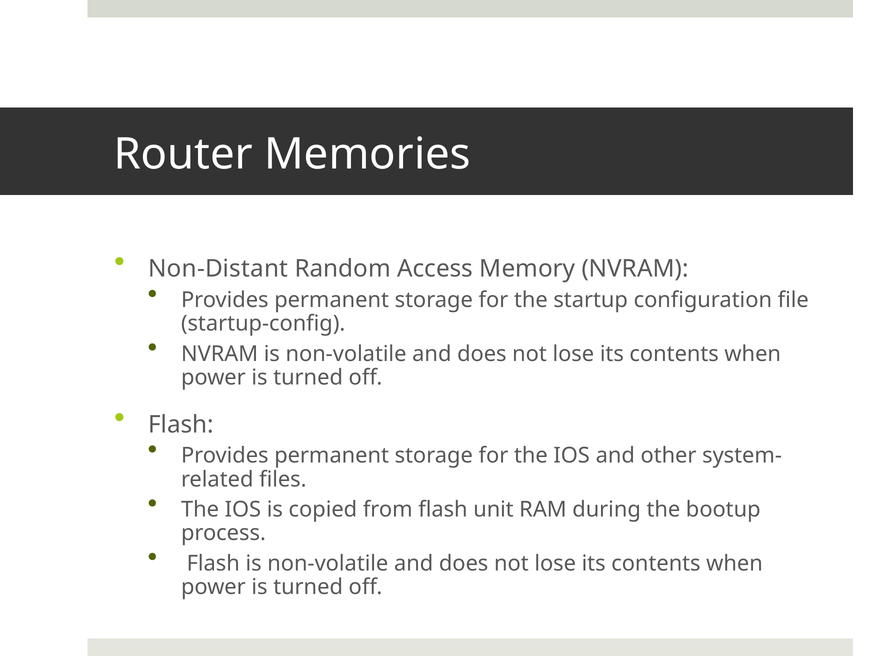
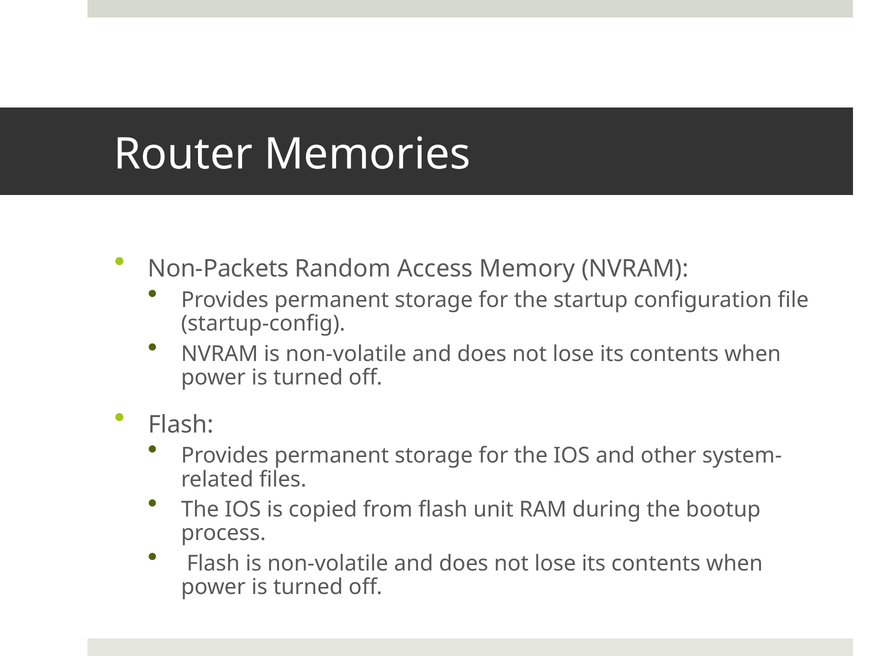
Non-Distant: Non-Distant -> Non-Packets (218, 269)
